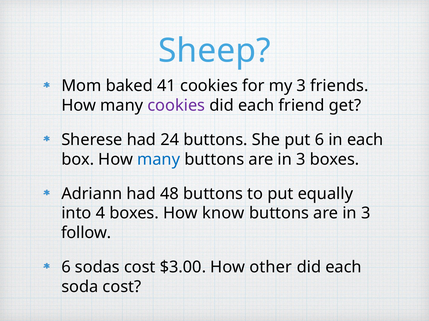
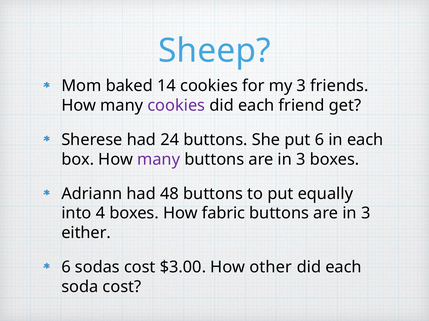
41: 41 -> 14 (167, 86)
many colour: blue -> purple (159, 160)
know: know -> fabric (223, 214)
follow: follow -> either (86, 233)
